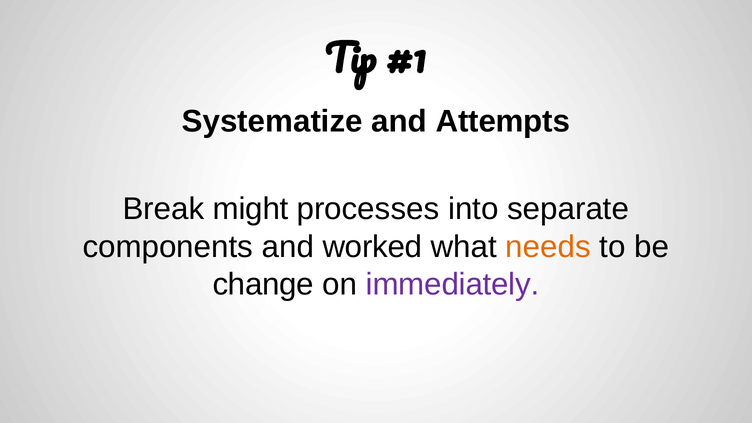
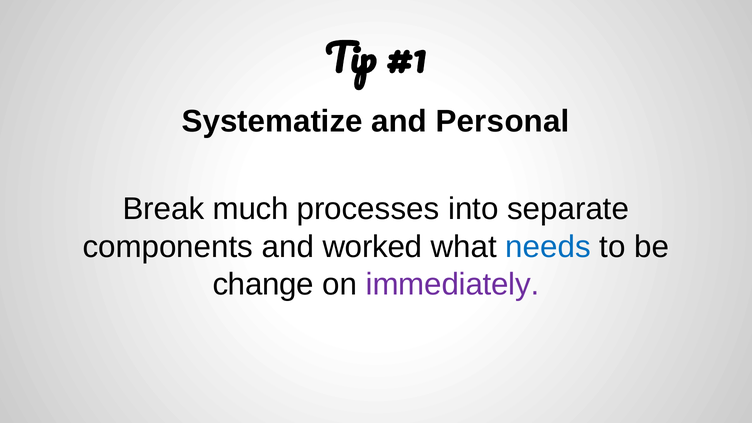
Attempts: Attempts -> Personal (503, 121)
might: might -> much (251, 209)
needs colour: orange -> blue (548, 247)
